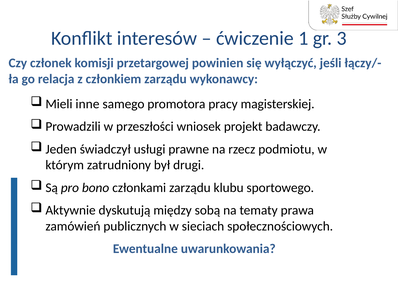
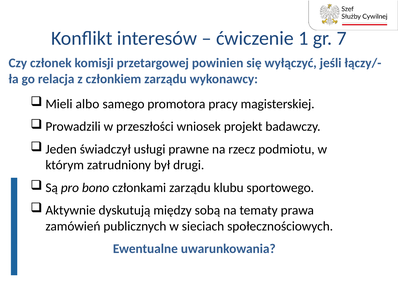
3: 3 -> 7 (342, 38)
inne: inne -> albo (87, 104)
